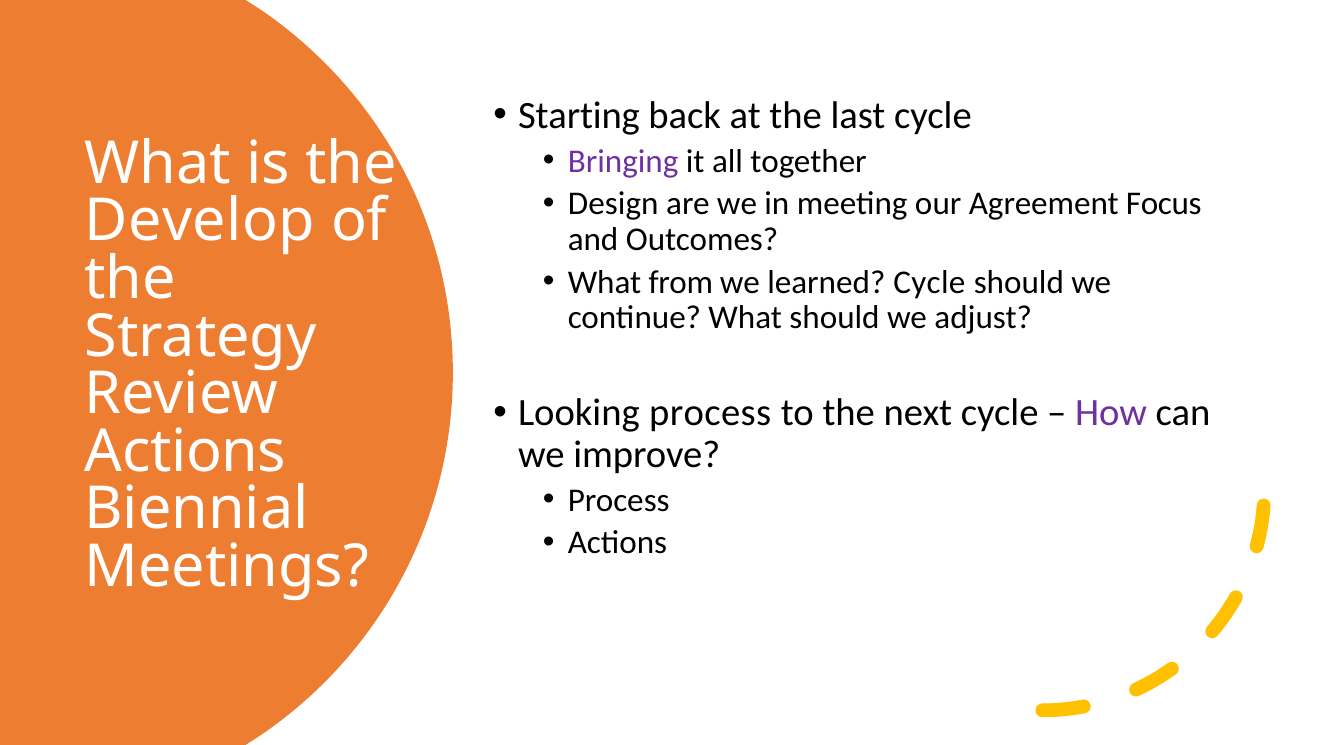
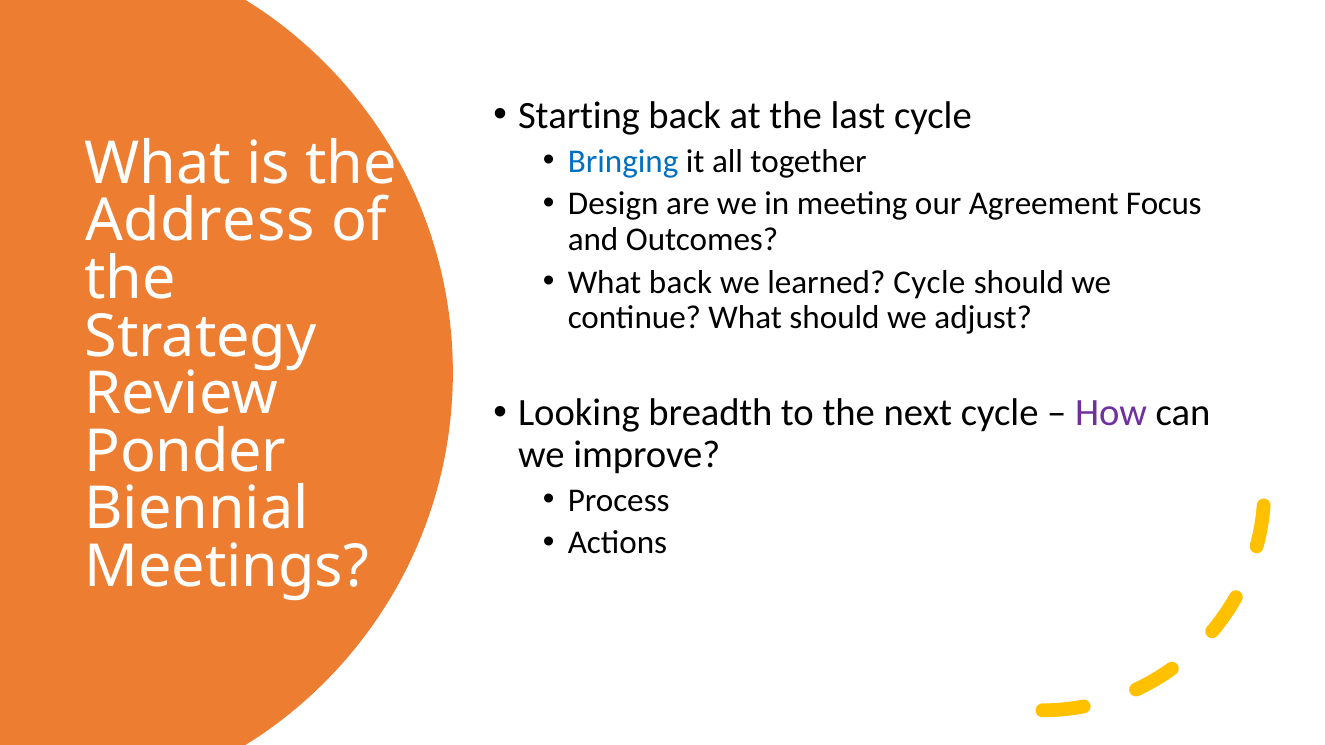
Bringing colour: purple -> blue (623, 161)
Develop: Develop -> Address (200, 221)
What from: from -> back (680, 282)
Looking process: process -> breadth (710, 413)
Actions: Actions -> Ponder (185, 452)
